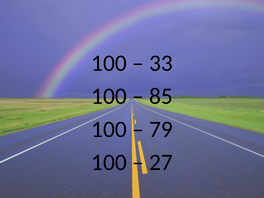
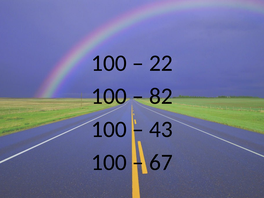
33: 33 -> 22 (161, 63)
85: 85 -> 82 (161, 96)
79: 79 -> 43 (161, 129)
27: 27 -> 67 (161, 162)
